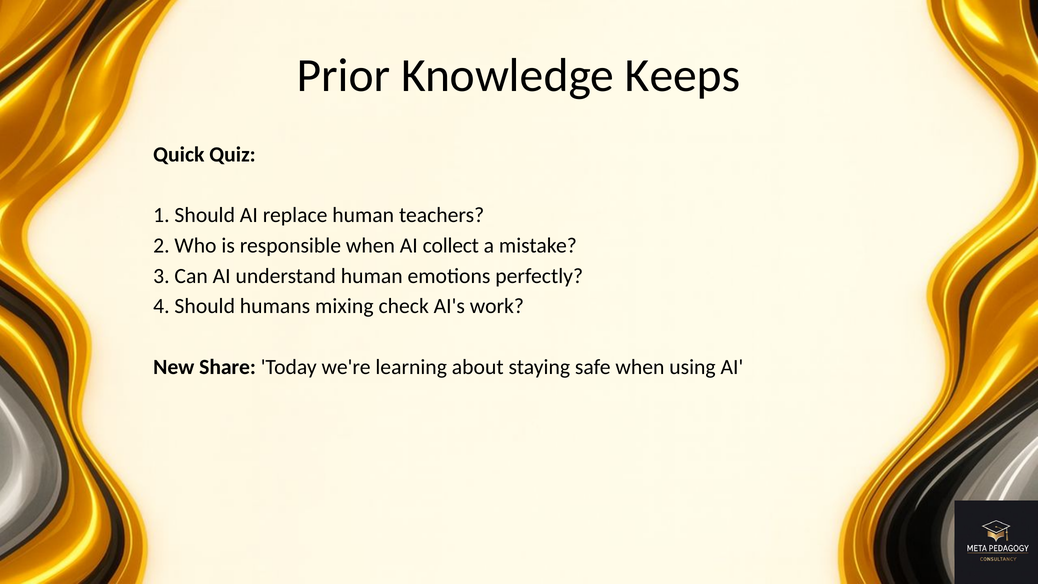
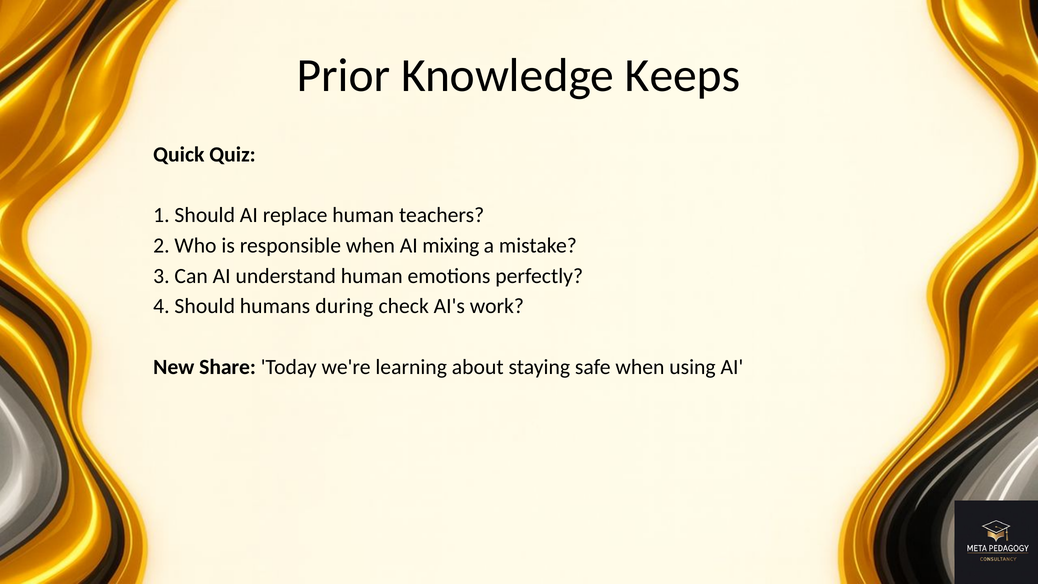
collect: collect -> mixing (451, 246)
mixing: mixing -> during (344, 306)
